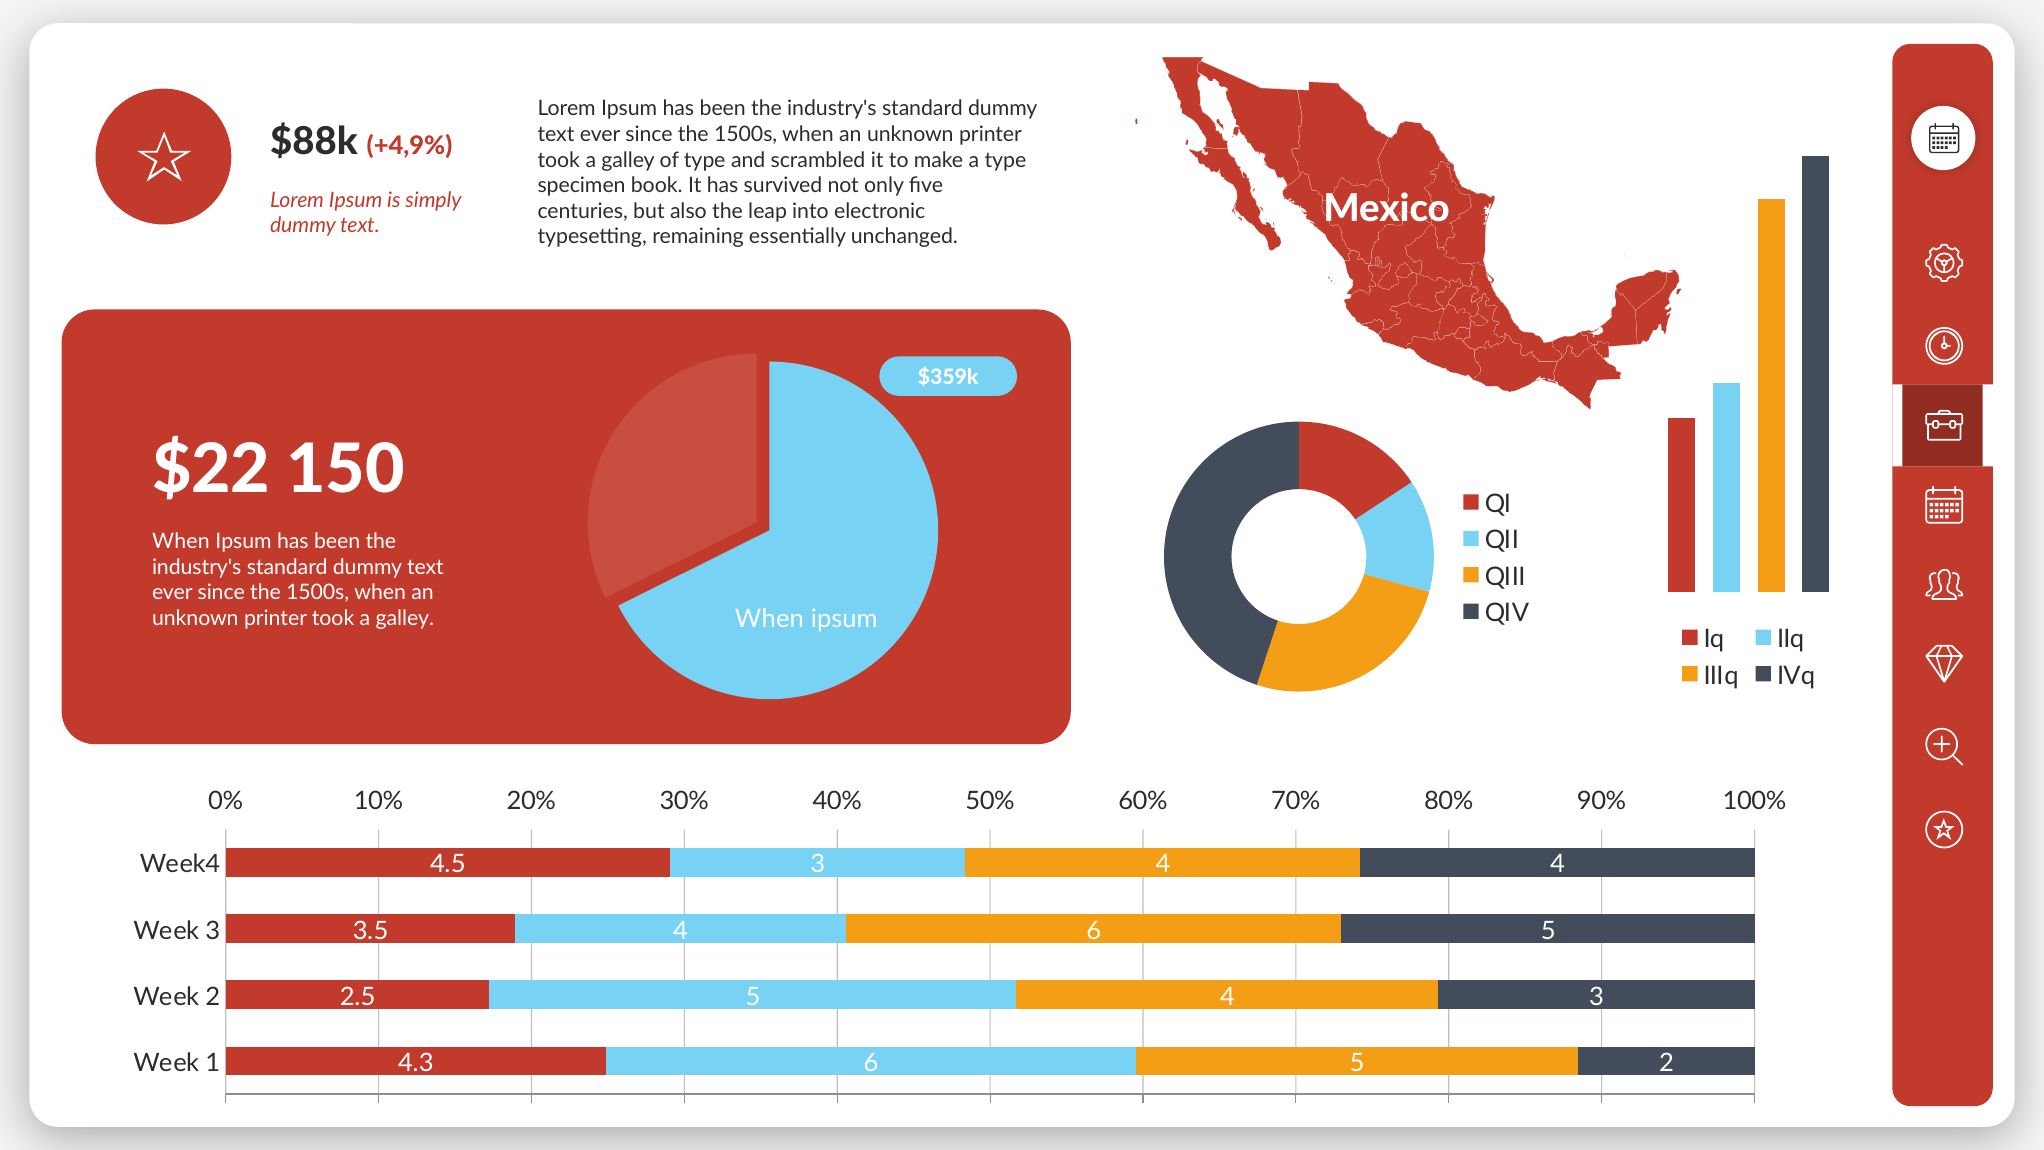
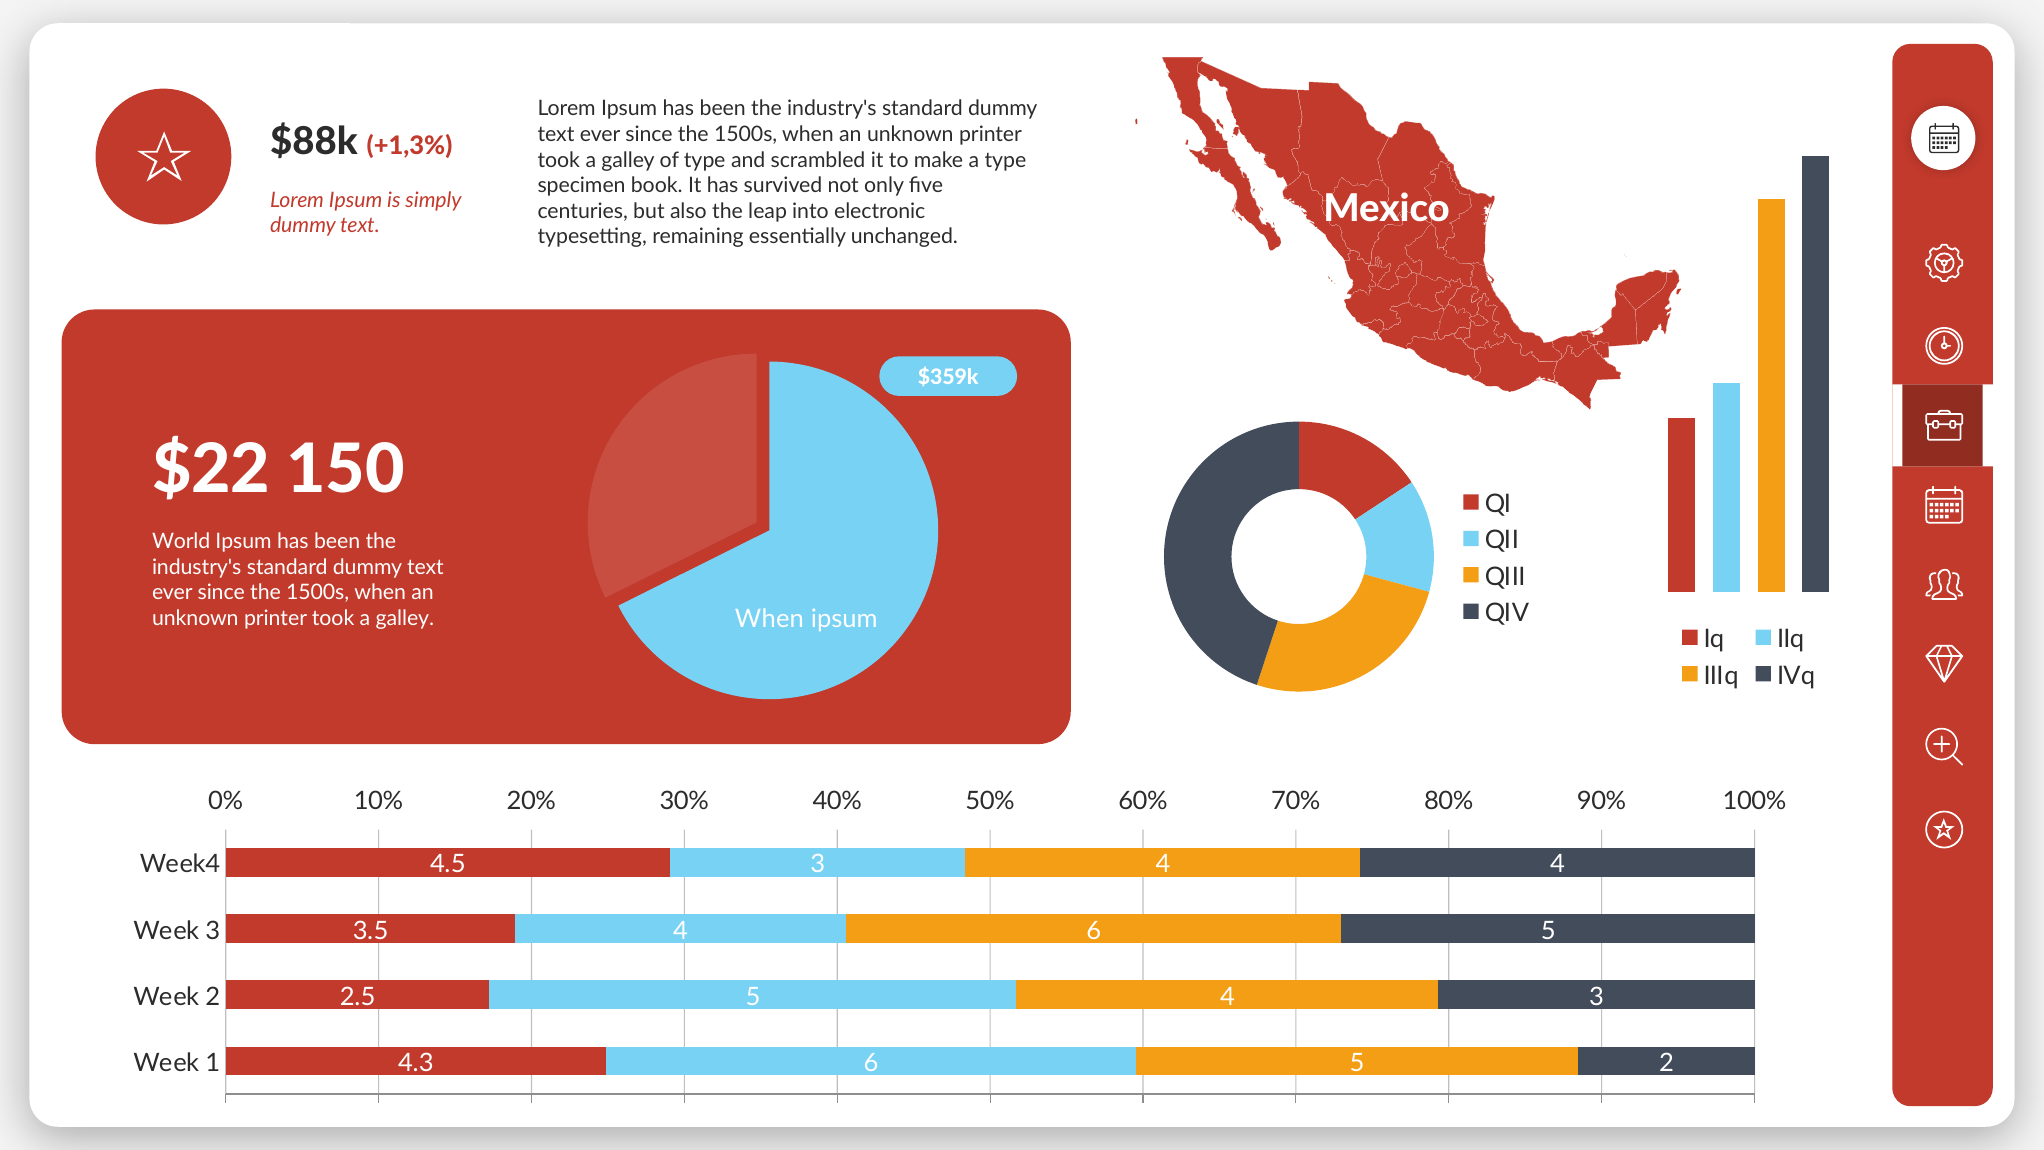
+4,9%: +4,9% -> +1,3% (410, 146)
When: When -> World (181, 541)
